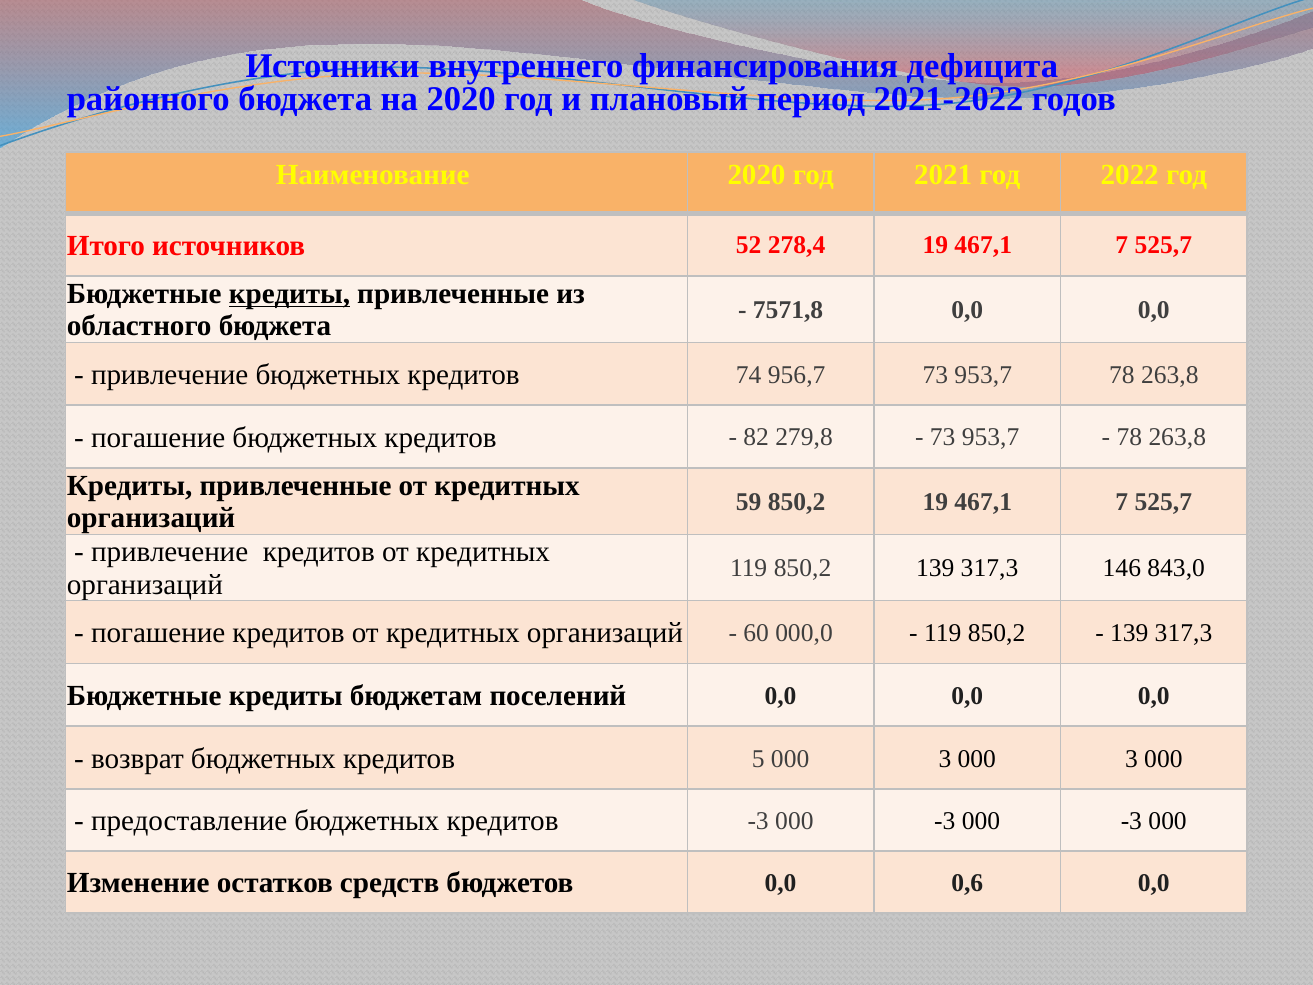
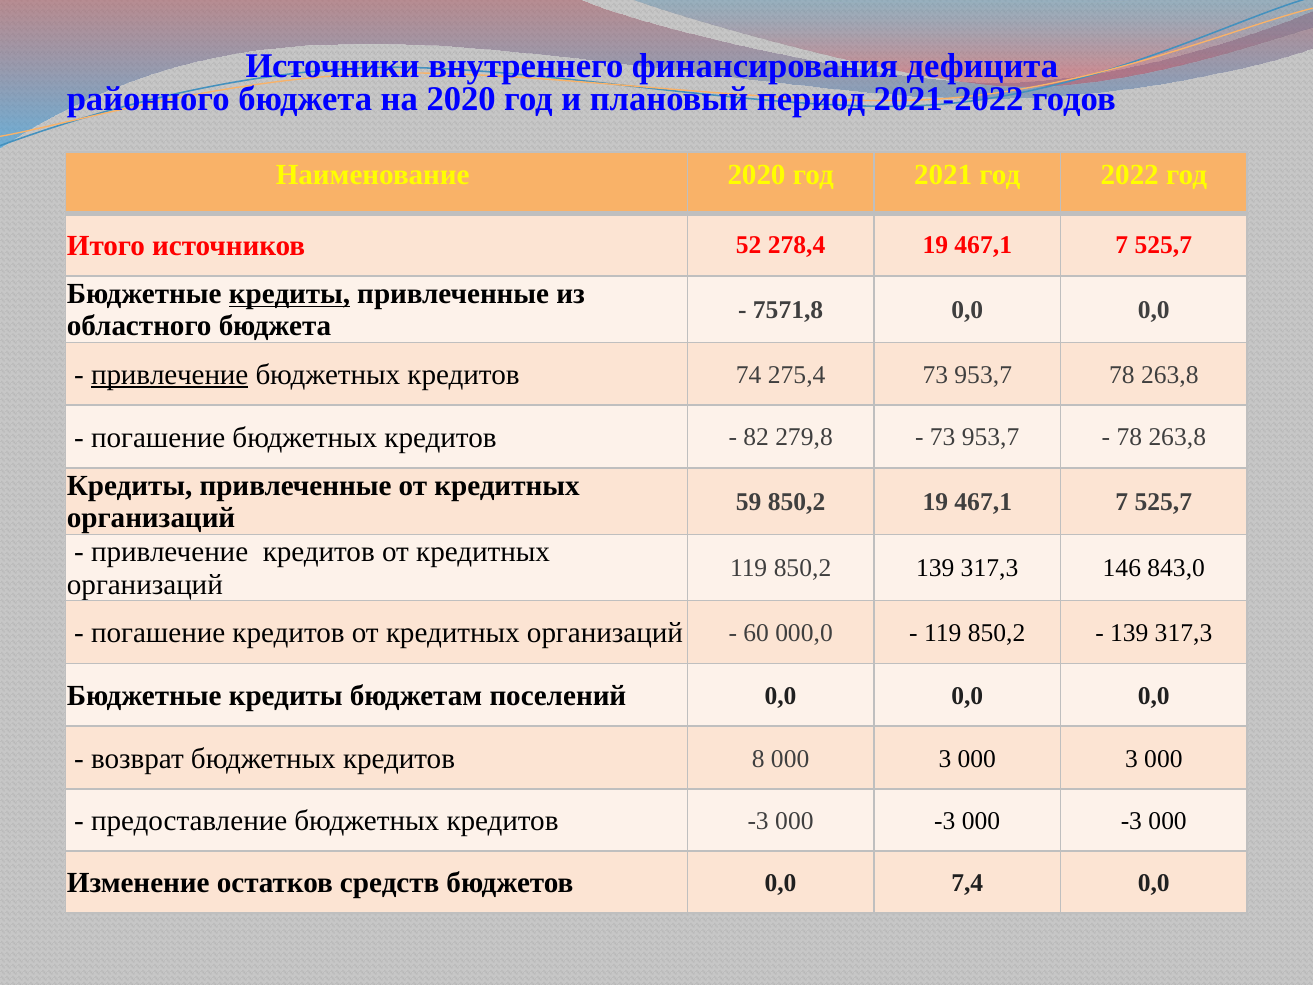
привлечение underline: none -> present (170, 375)
956,7: 956,7 -> 275,4 (797, 375)
5: 5 -> 8 (758, 758)
0,6: 0,6 -> 7,4 (967, 883)
